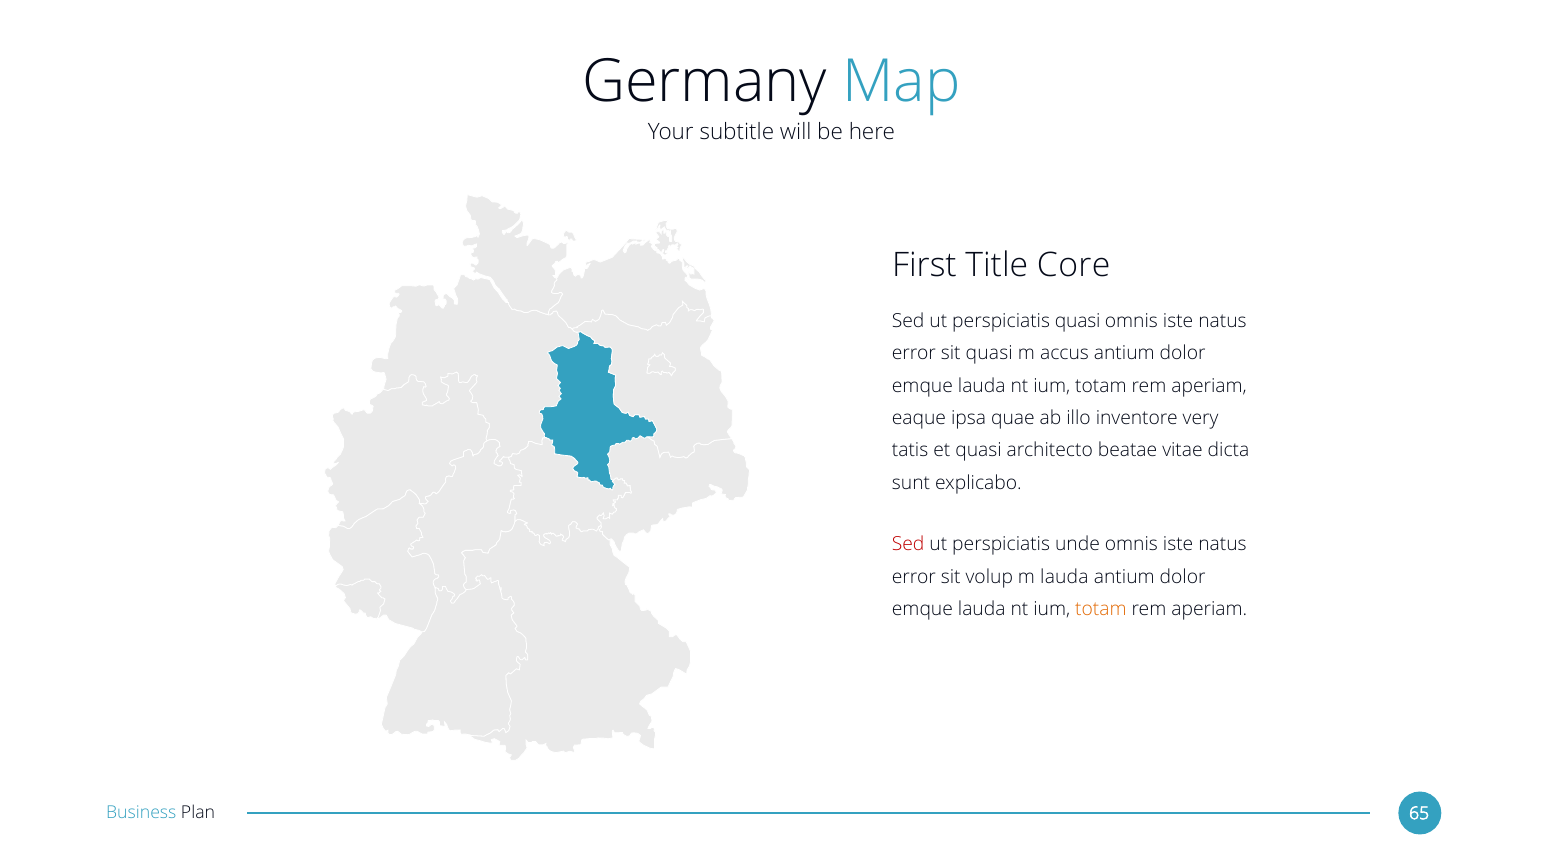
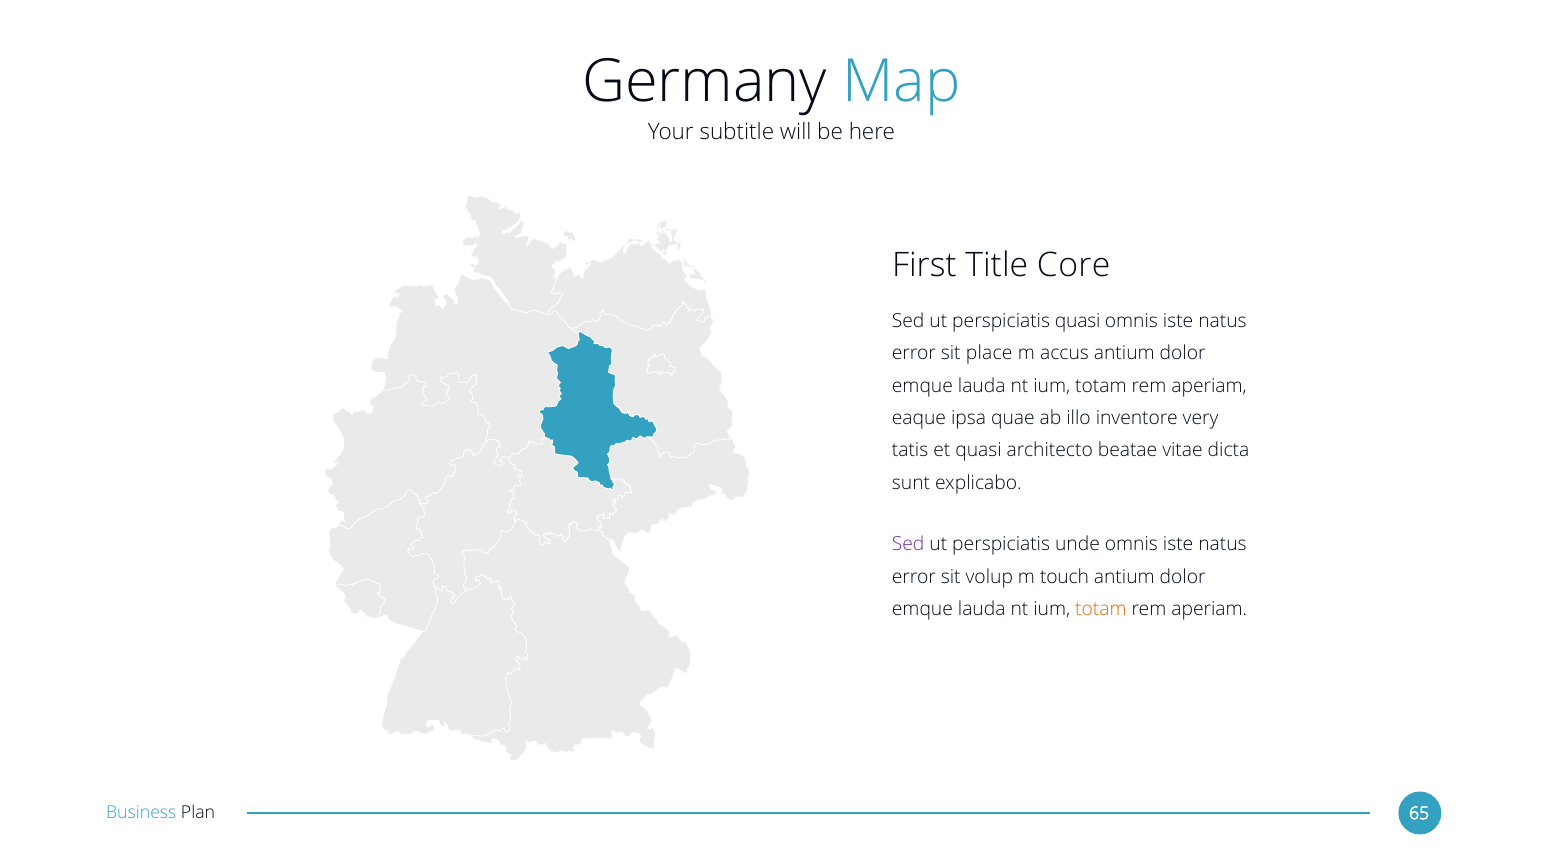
sit quasi: quasi -> place (989, 353)
Sed colour: red -> purple (908, 544)
m lauda: lauda -> touch (1065, 577)
